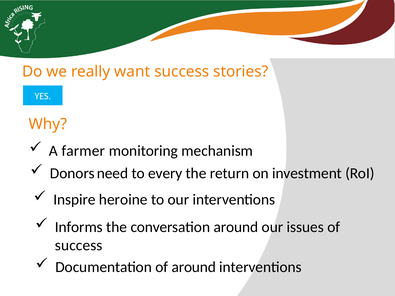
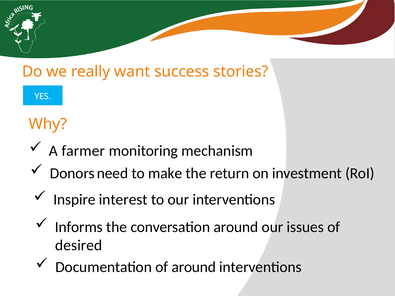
every: every -> make (165, 174)
heroine: heroine -> interest (123, 200)
success: success -> desired (79, 246)
